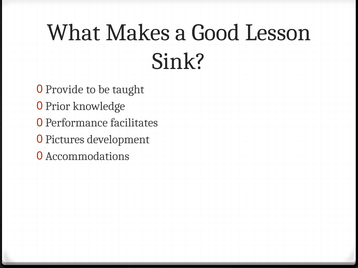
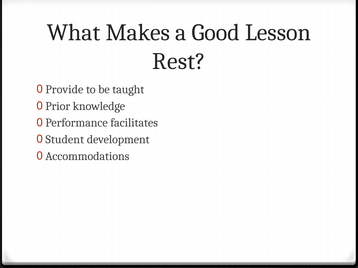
Sink: Sink -> Rest (179, 61)
Pictures: Pictures -> Student (65, 140)
